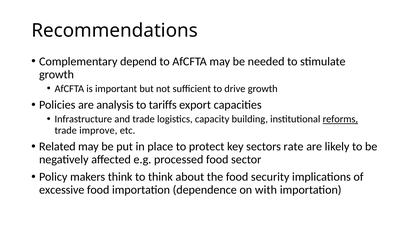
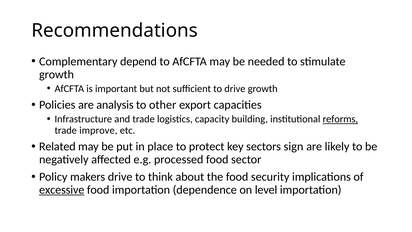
tariffs: tariffs -> other (163, 105)
rate: rate -> sign (294, 146)
makers think: think -> drive (120, 177)
excessive underline: none -> present (62, 190)
with: with -> level (266, 190)
